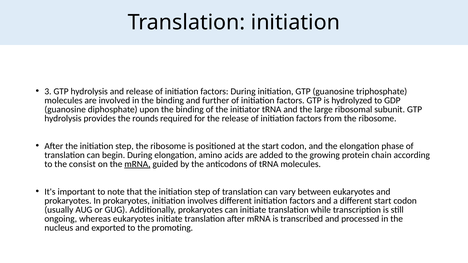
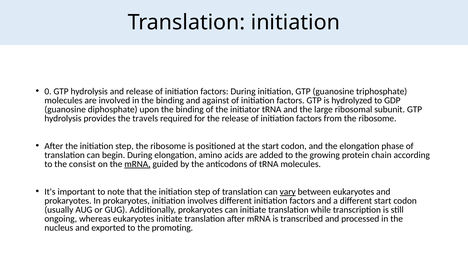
3: 3 -> 0 (48, 91)
further: further -> against (216, 100)
rounds: rounds -> travels (145, 118)
vary underline: none -> present (288, 192)
